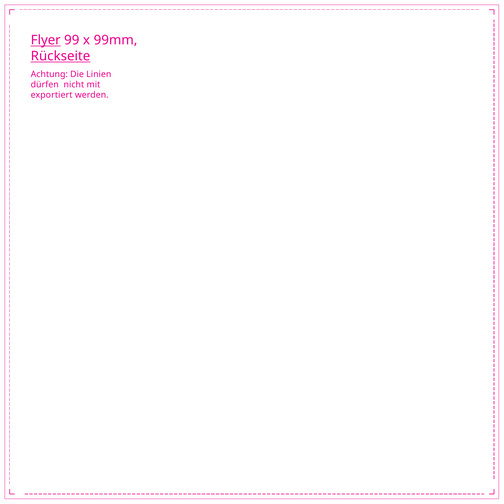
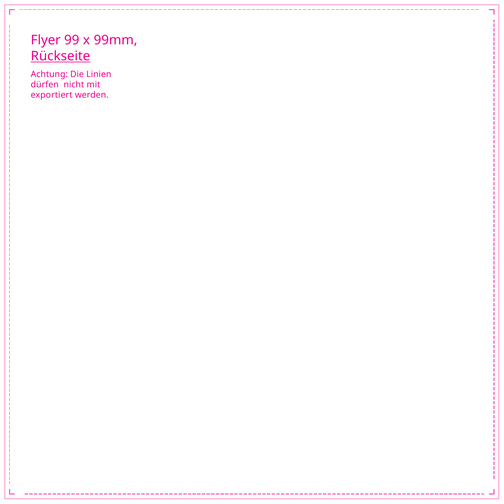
Flyer underline: present -> none (46, 40)
